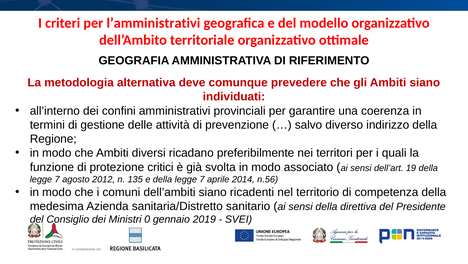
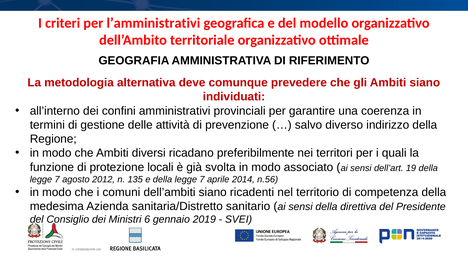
critici: critici -> locali (160, 167)
0: 0 -> 6 (147, 219)
